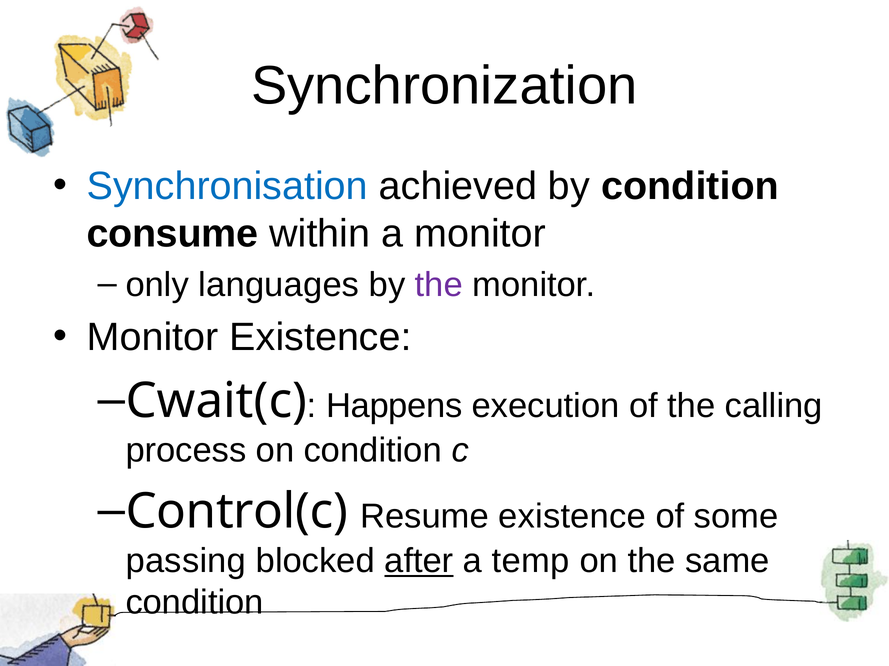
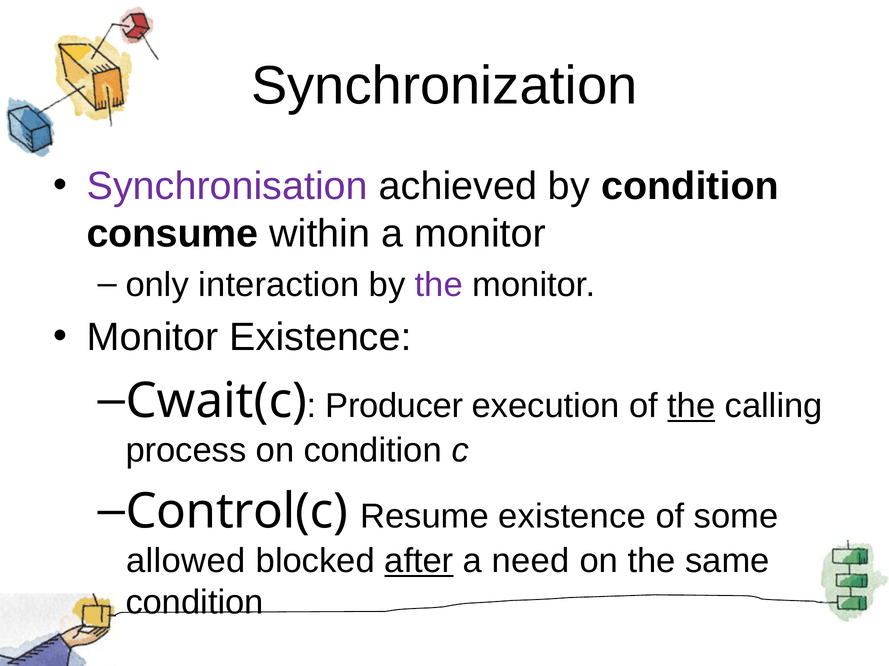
Synchronisation colour: blue -> purple (227, 186)
languages: languages -> interaction (279, 285)
Happens: Happens -> Producer (394, 406)
the underline: none -> present (691, 406)
passing: passing -> allowed (186, 562)
temp: temp -> need (531, 562)
